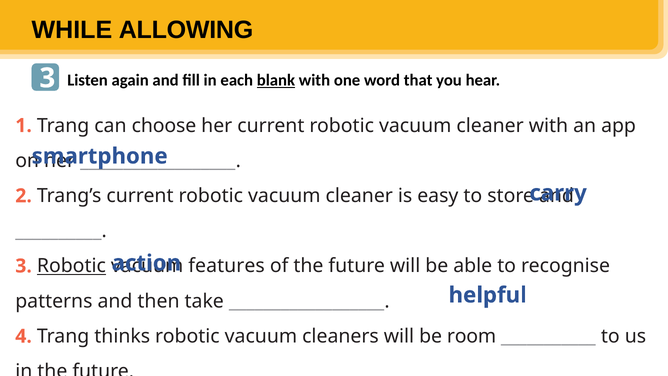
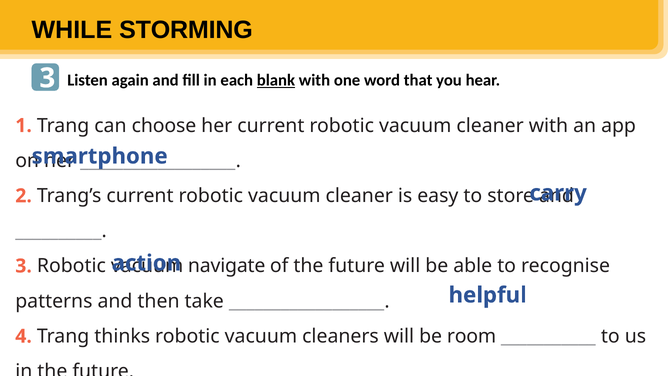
ALLOWING: ALLOWING -> STORMING (186, 30)
Robotic underline: present -> none (71, 266)
features: features -> navigate (227, 266)
